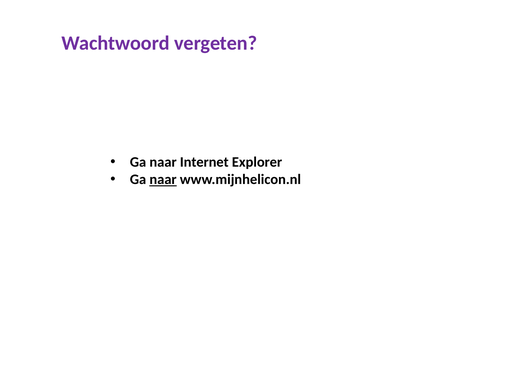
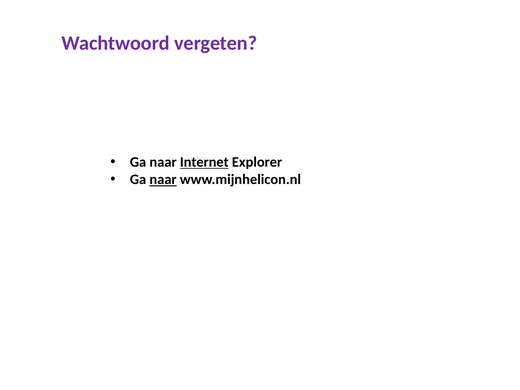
Internet underline: none -> present (204, 162)
